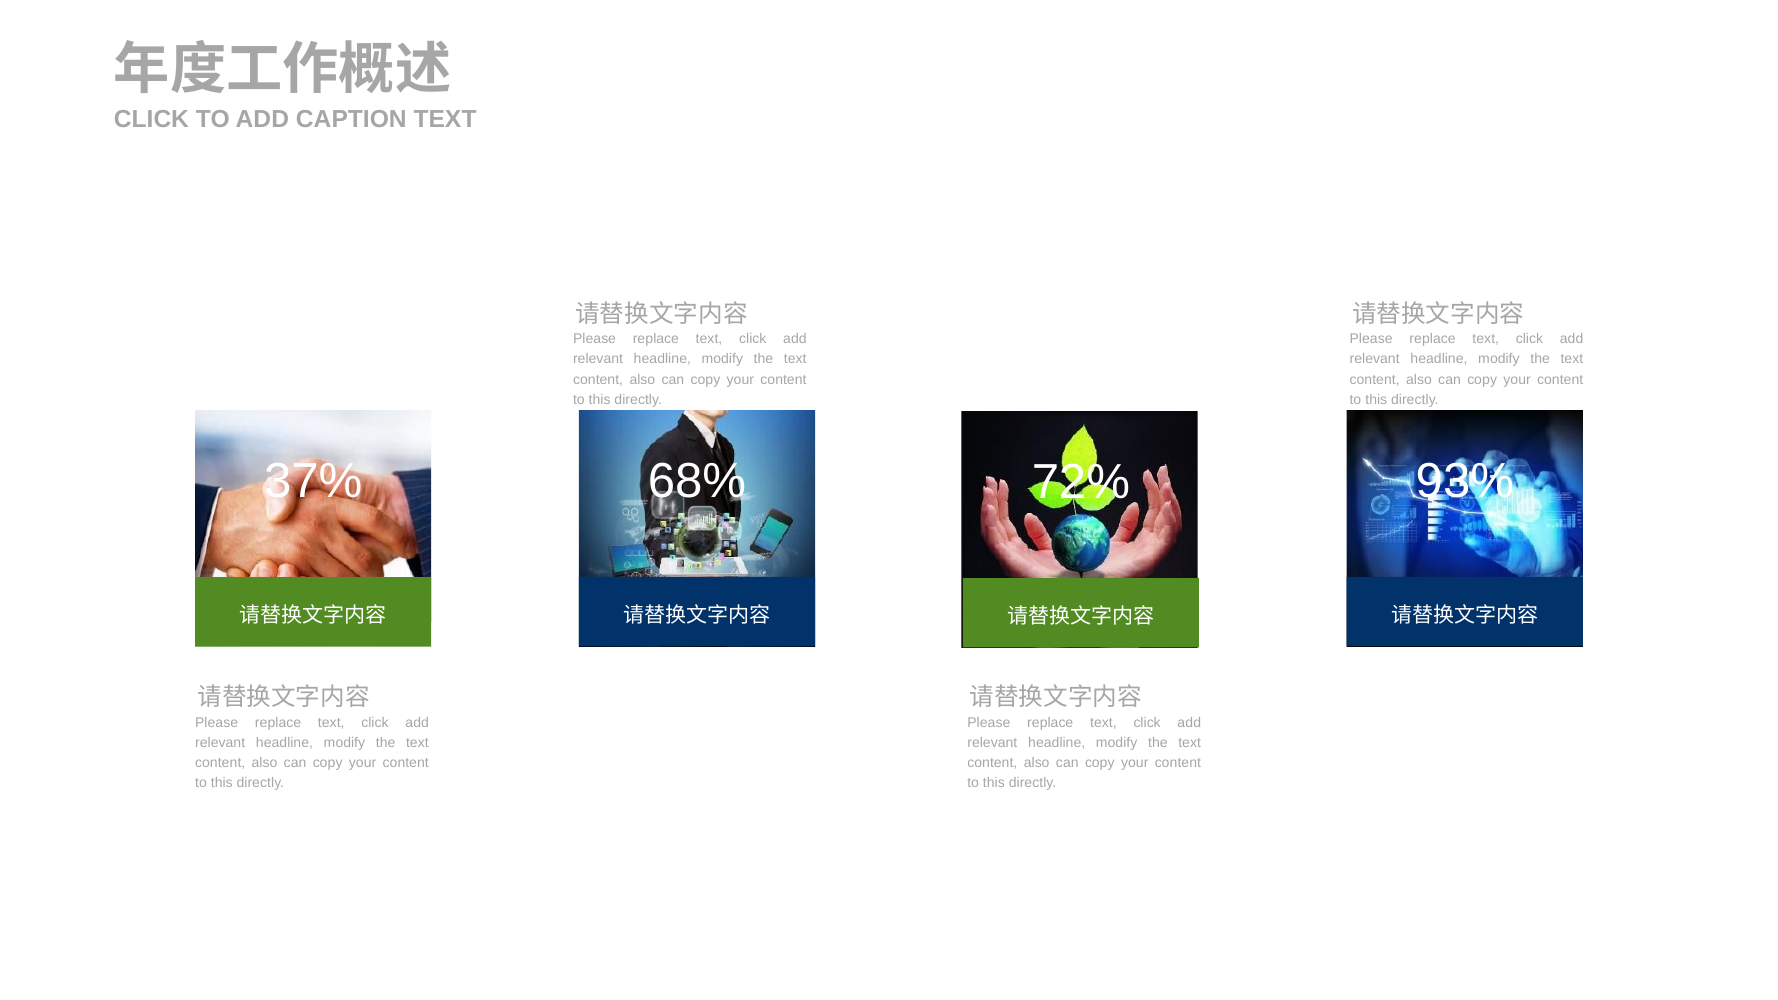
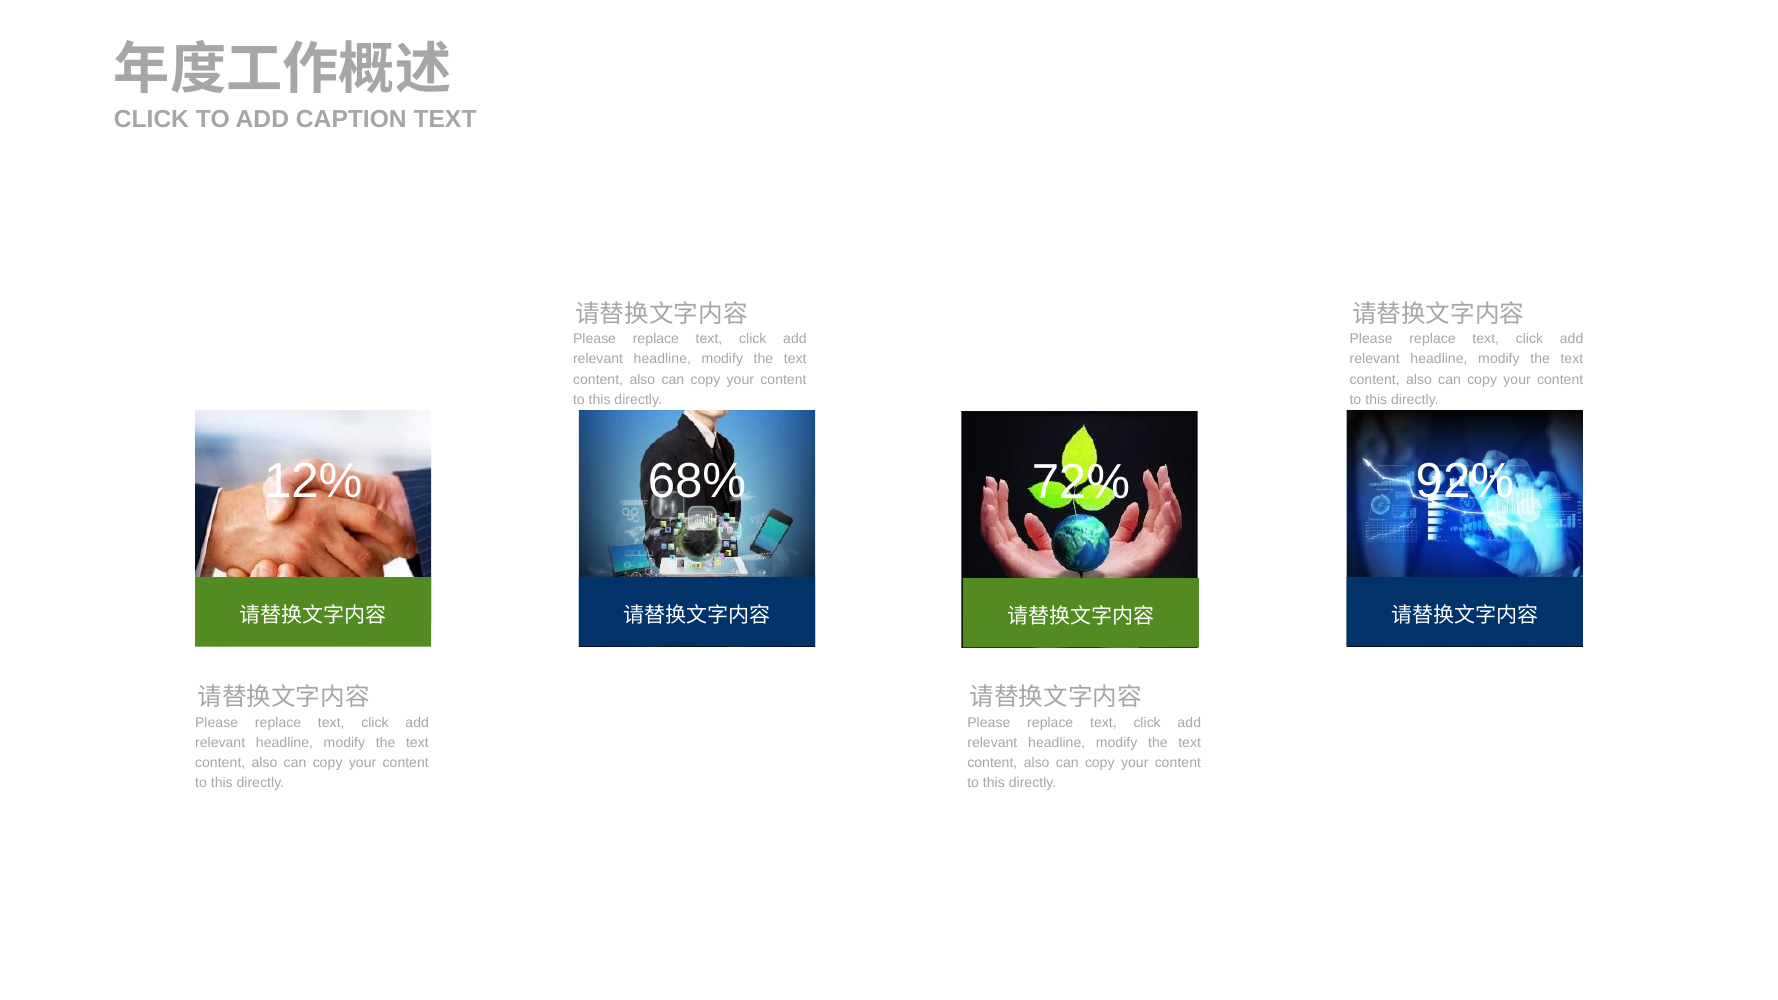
93%: 93% -> 92% (1465, 481)
37%: 37% -> 12% (313, 482)
